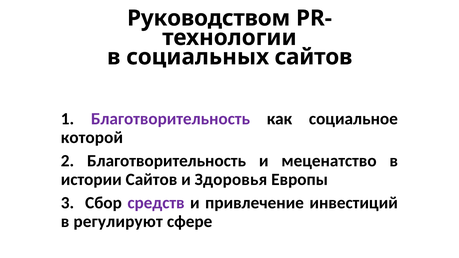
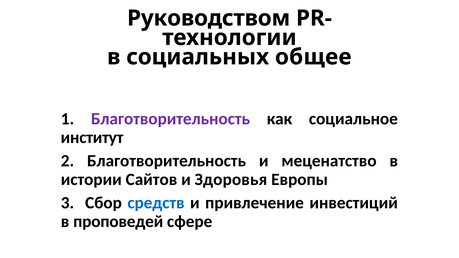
социальных сайтов: сайтов -> общее (313, 57)
которой: которой -> институт (92, 138)
средств colour: purple -> blue (156, 203)
регулируют: регулируют -> проповедей (118, 222)
